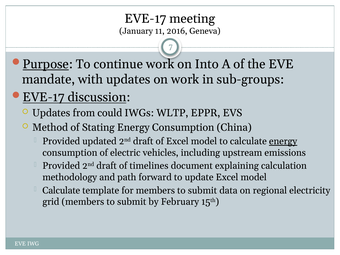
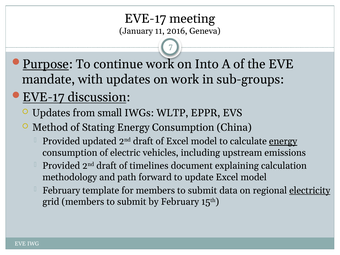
could: could -> small (110, 113)
Calculate: Calculate -> February (61, 190)
electricity underline: none -> present (310, 190)
